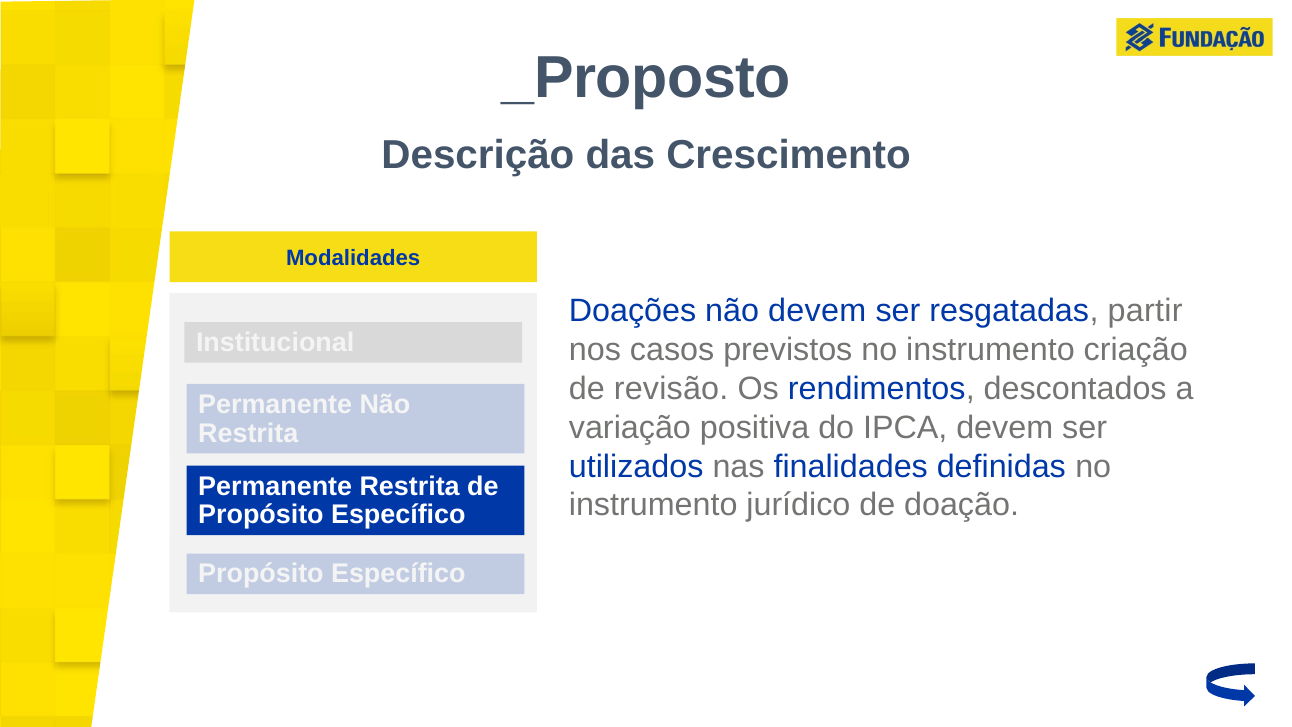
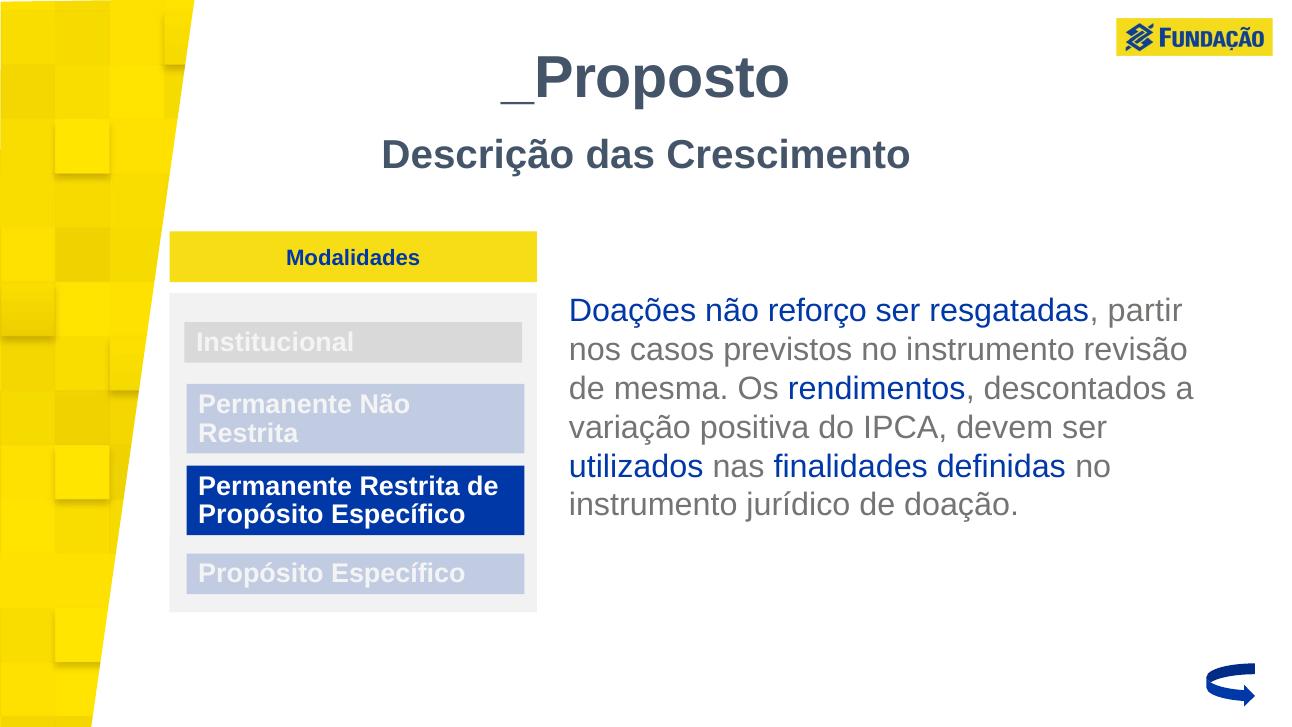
não devem: devem -> reforço (817, 311)
criação: criação -> revisão (1136, 350)
revisão: revisão -> mesma (671, 389)
